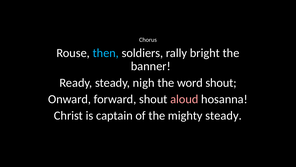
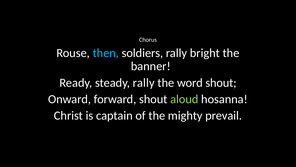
steady nigh: nigh -> rally (144, 83)
aloud colour: pink -> light green (184, 99)
mighty steady: steady -> prevail (224, 115)
